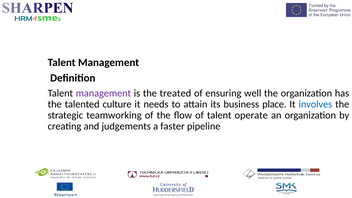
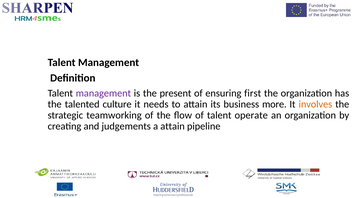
treated: treated -> present (176, 93)
well: well -> first (253, 93)
place: place -> more (274, 104)
involves colour: blue -> orange (315, 104)
a faster: faster -> attain (173, 126)
